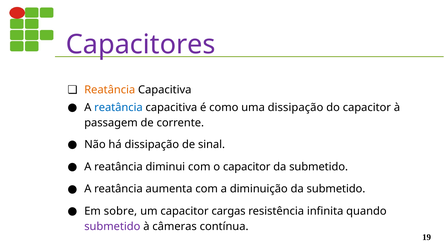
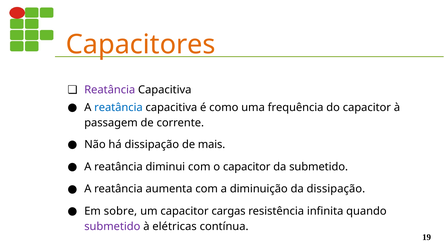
Capacitores colour: purple -> orange (141, 45)
Reatância colour: orange -> purple (110, 90)
uma dissipação: dissipação -> frequência (296, 108)
sinal: sinal -> mais (212, 145)
diminuição da submetido: submetido -> dissipação (336, 189)
câmeras: câmeras -> elétricas (175, 227)
